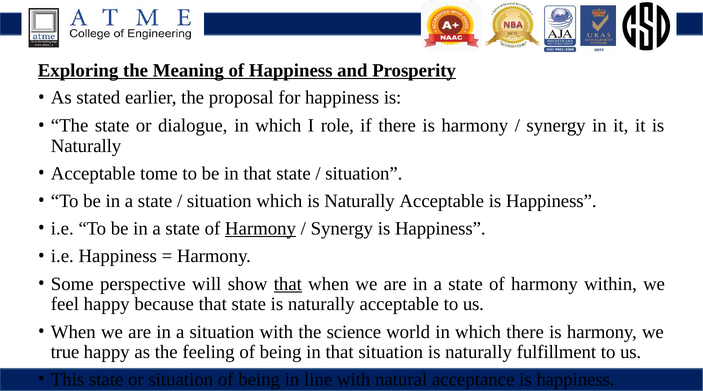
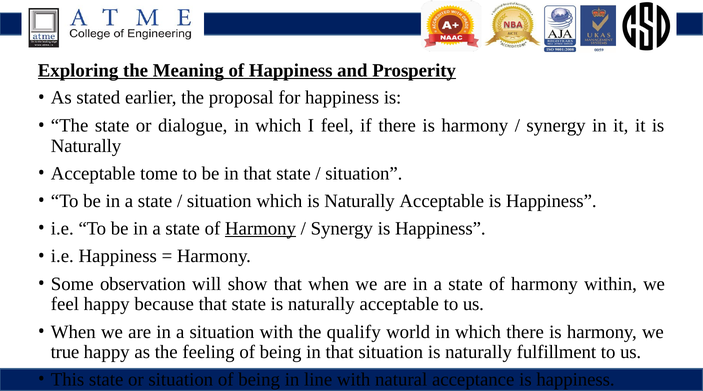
I role: role -> feel (337, 126)
perspective: perspective -> observation (143, 284)
that underline: present -> none (288, 284)
science: science -> qualify (354, 331)
